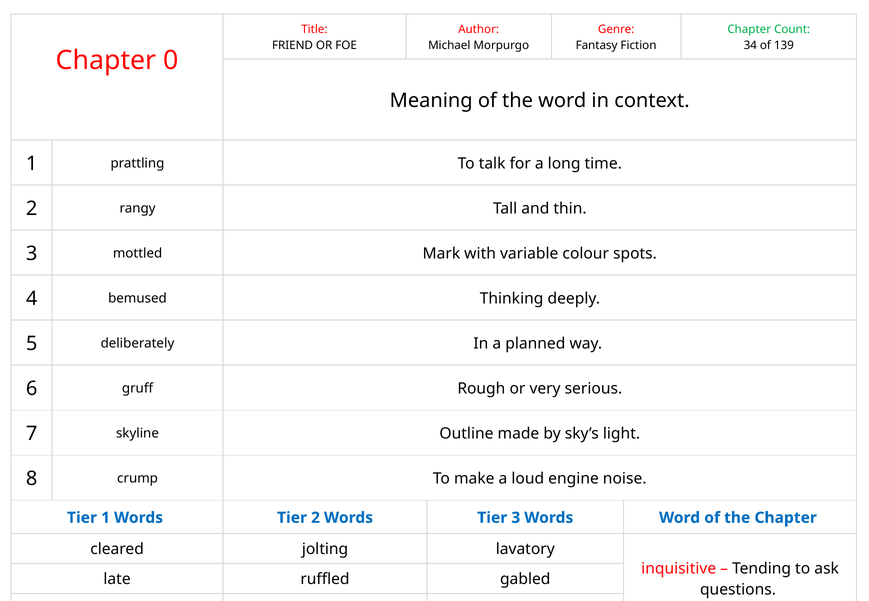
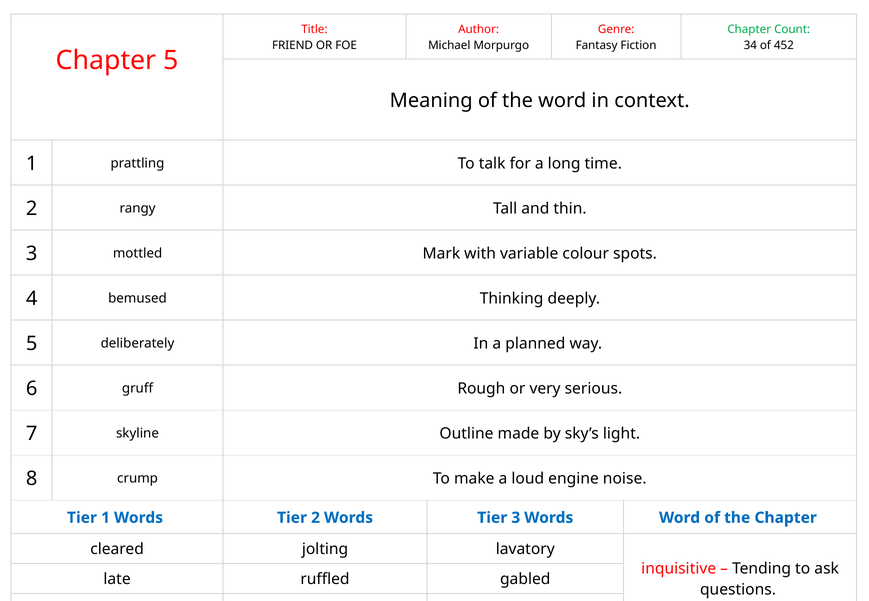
139: 139 -> 452 (784, 45)
Chapter 0: 0 -> 5 (171, 60)
